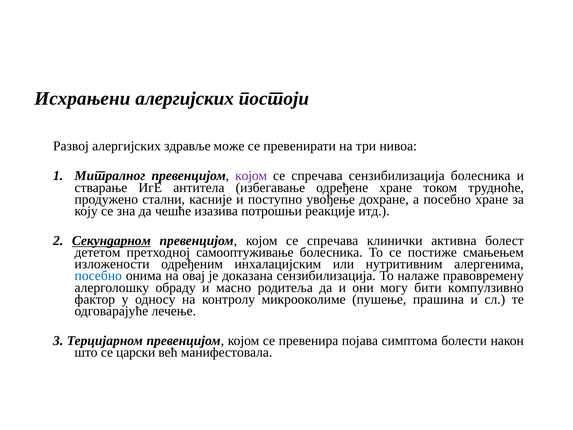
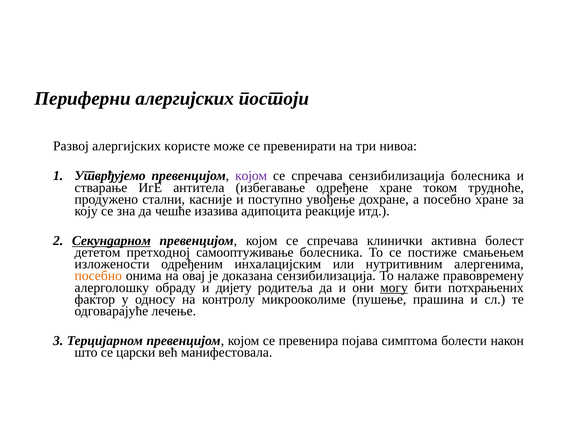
Исхрањени: Исхрањени -> Периферни (83, 99)
здравље: здравље -> користе (187, 146)
Митралног: Митралног -> Утврђујемо (110, 176)
потрошњи: потрошњи -> адипоцита (272, 211)
посебно colour: blue -> orange (98, 276)
масно: масно -> дијету (234, 287)
могу underline: none -> present (394, 287)
компулзивно: компулзивно -> потхрањених (486, 287)
